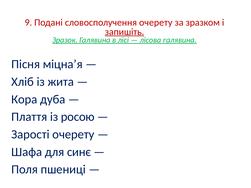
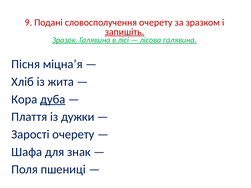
дуба underline: none -> present (53, 99)
росою: росою -> дужки (78, 117)
синє: синє -> знак (79, 152)
